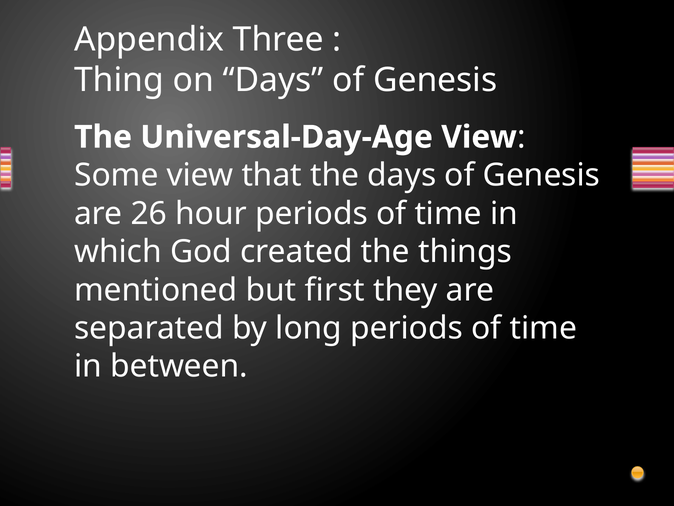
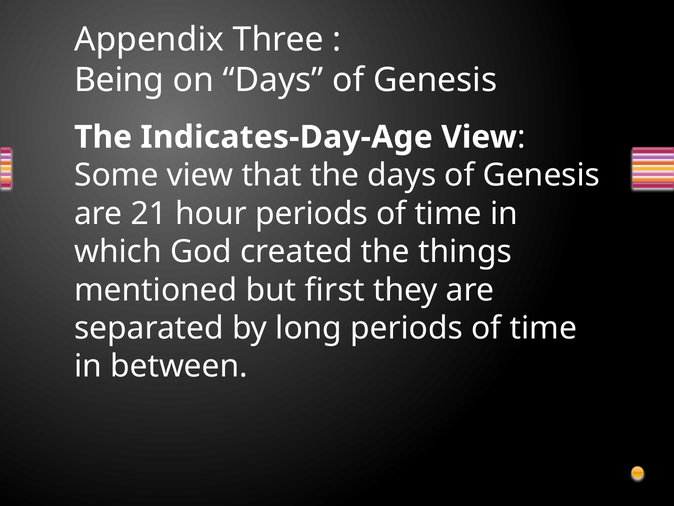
Thing: Thing -> Being (119, 80)
Universal-Day-Age: Universal-Day-Age -> Indicates-Day-Age (286, 137)
26: 26 -> 21 (149, 213)
